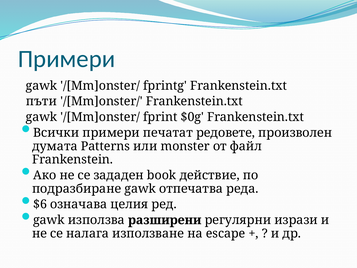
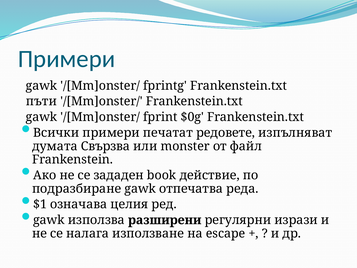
произволен: произволен -> изпълняват (295, 133)
Patterns: Patterns -> Свързва (105, 146)
$6: $6 -> $1 (40, 204)
